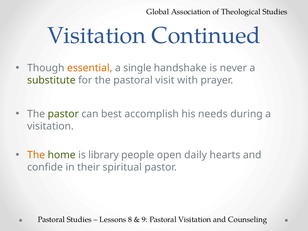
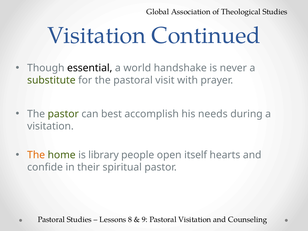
essential colour: orange -> black (90, 68)
single: single -> world (137, 68)
daily: daily -> itself (196, 155)
